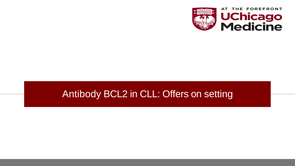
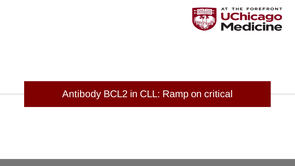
Offers: Offers -> Ramp (176, 94)
setting: setting -> critical (218, 94)
